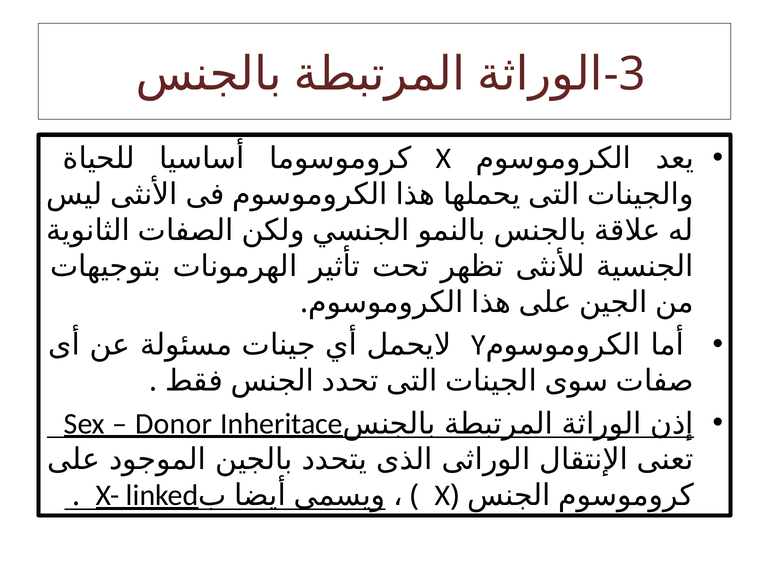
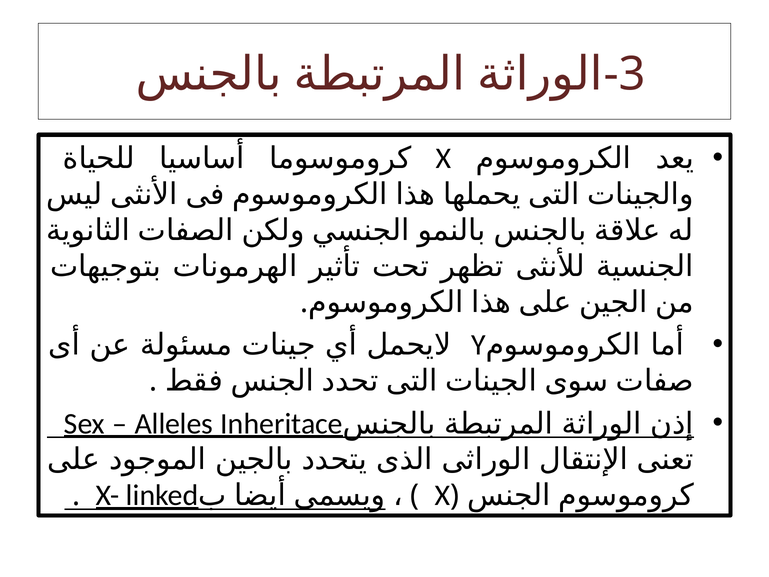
Donor: Donor -> Alleles (174, 423)
